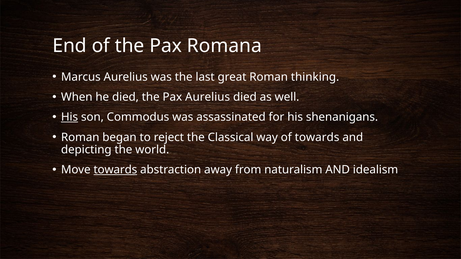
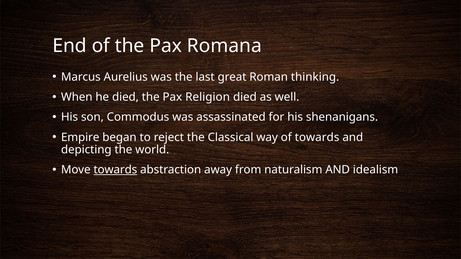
Pax Aurelius: Aurelius -> Religion (208, 97)
His underline: present -> none (70, 117)
Roman: Roman -> Empire (80, 137)
